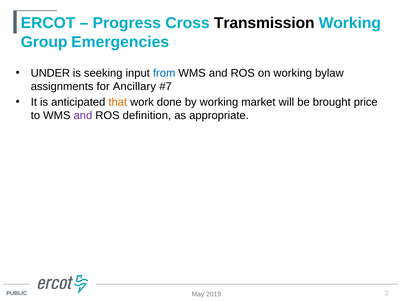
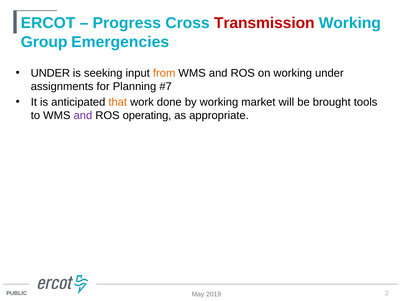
Transmission colour: black -> red (264, 23)
from colour: blue -> orange (164, 73)
working bylaw: bylaw -> under (329, 73)
Ancillary: Ancillary -> Planning (134, 87)
price: price -> tools (366, 102)
definition: definition -> operating (147, 116)
